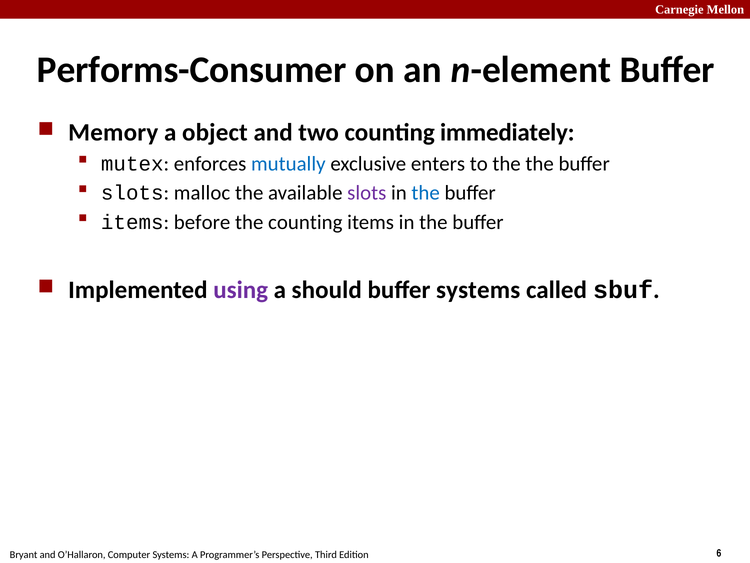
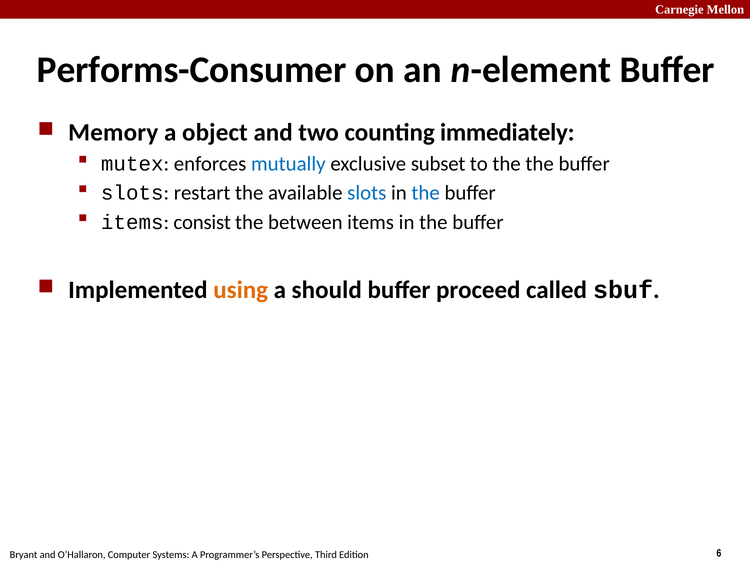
enters: enters -> subset (438, 164)
malloc: malloc -> restart (202, 193)
slots colour: purple -> blue (367, 193)
before: before -> consist (202, 222)
the counting: counting -> between (305, 222)
using colour: purple -> orange (241, 290)
buffer systems: systems -> proceed (478, 290)
